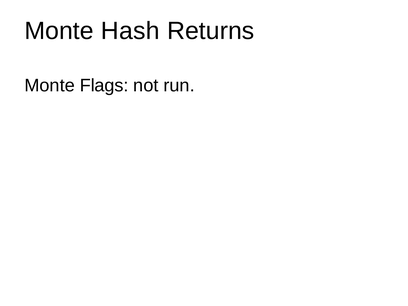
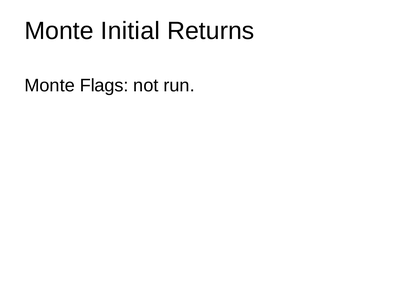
Hash: Hash -> Initial (130, 31)
